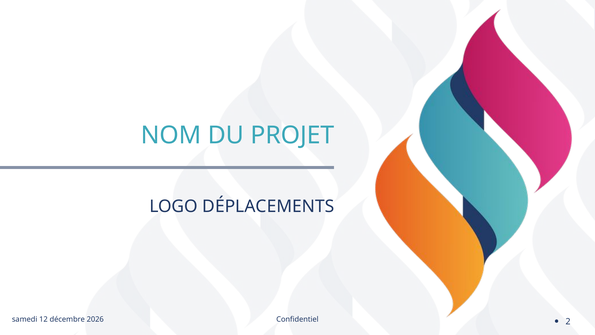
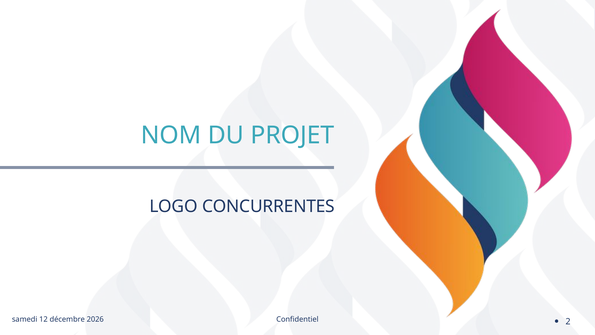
DÉPLACEMENTS: DÉPLACEMENTS -> CONCURRENTES (268, 206)
